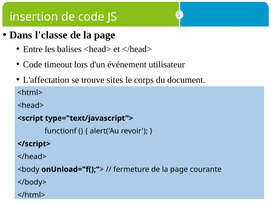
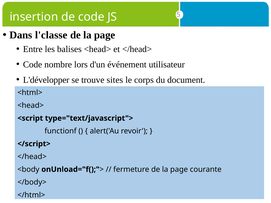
timeout: timeout -> nombre (58, 65)
L'affectation: L'affectation -> L'développer (46, 80)
